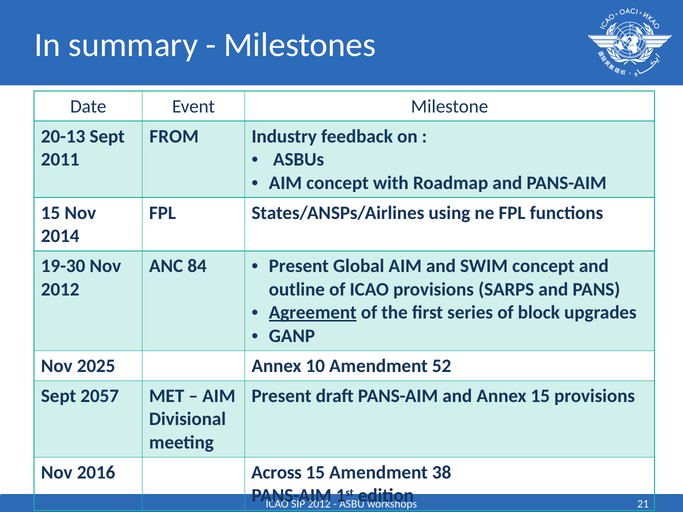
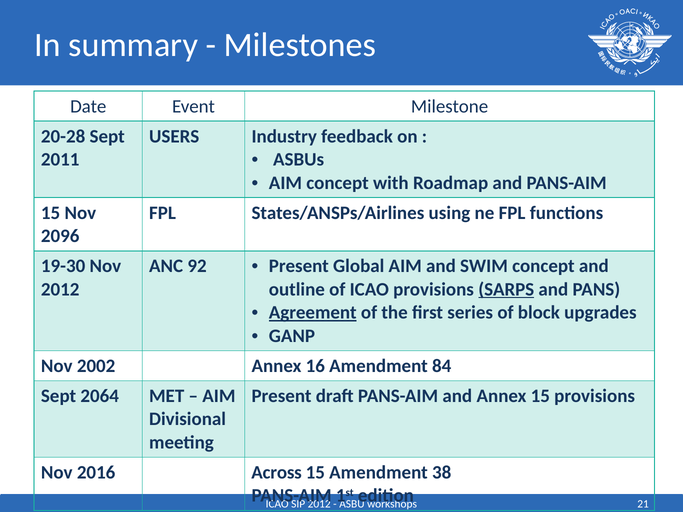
20-13: 20-13 -> 20-28 (63, 136)
FROM: FROM -> USERS (174, 136)
2014: 2014 -> 2096 (60, 236)
84: 84 -> 92 (197, 266)
SARPS underline: none -> present (506, 290)
2025: 2025 -> 2002 (96, 366)
10: 10 -> 16 (315, 366)
52: 52 -> 84 (442, 366)
2057: 2057 -> 2064 (100, 396)
